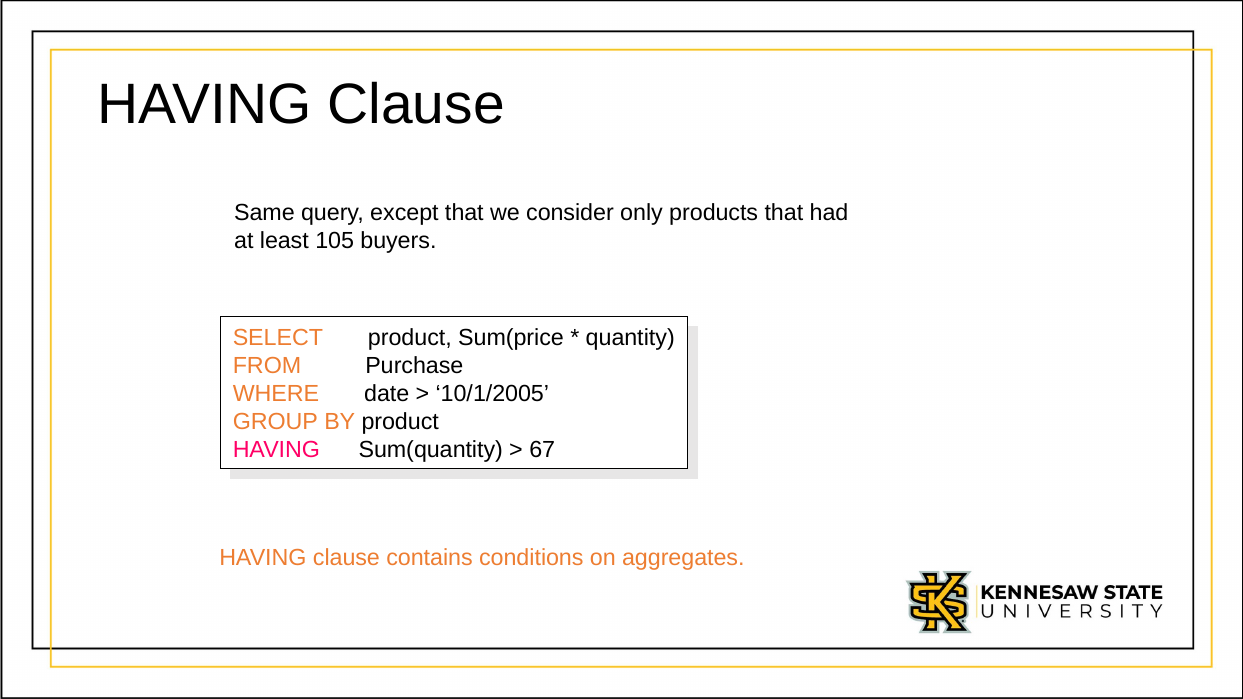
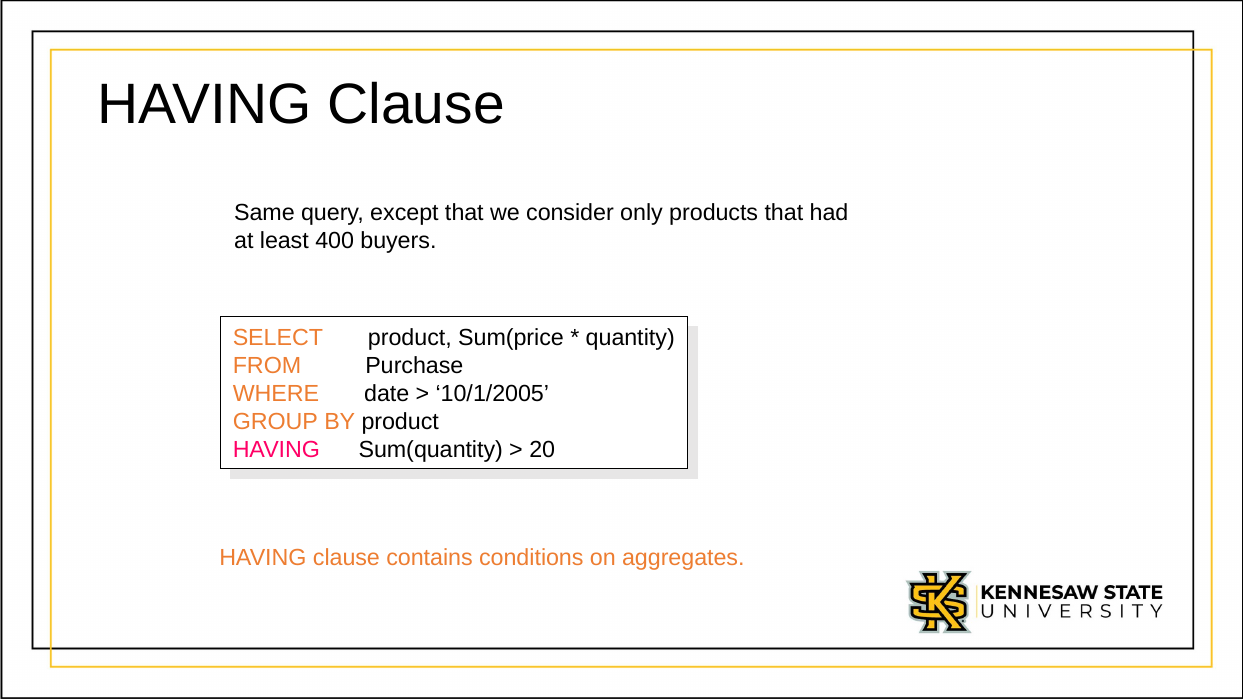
105: 105 -> 400 (335, 241)
67: 67 -> 20 (542, 450)
